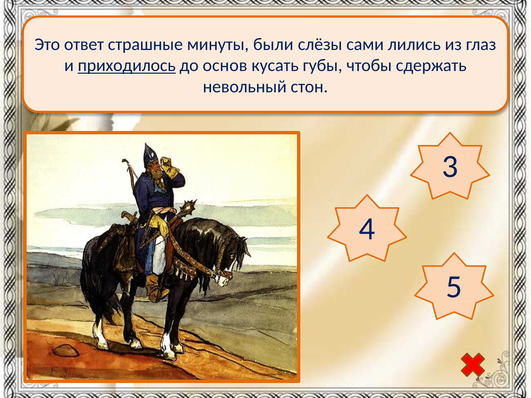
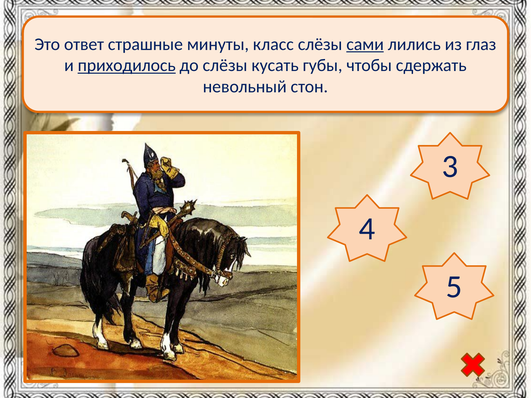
были: были -> класс (273, 44)
сами underline: none -> present (365, 44)
до основ: основ -> слёзы (225, 66)
